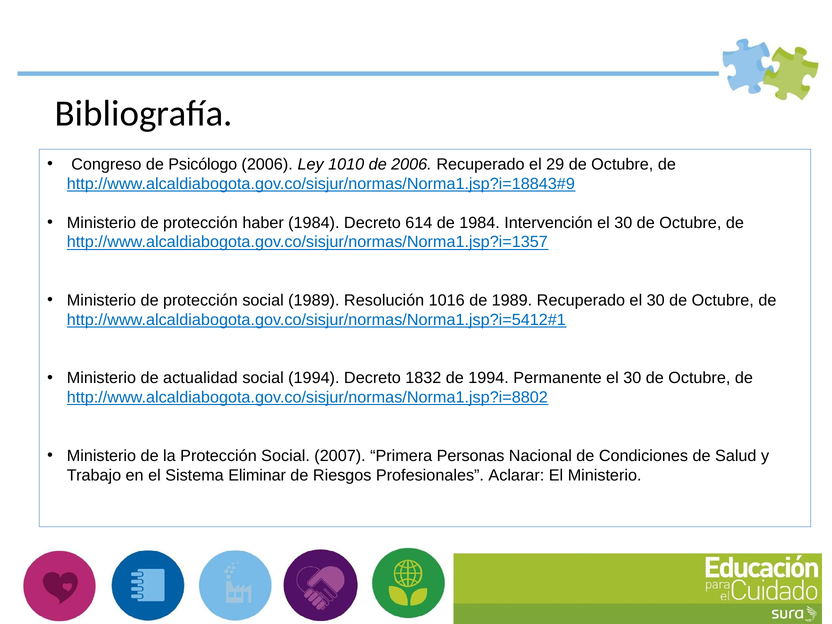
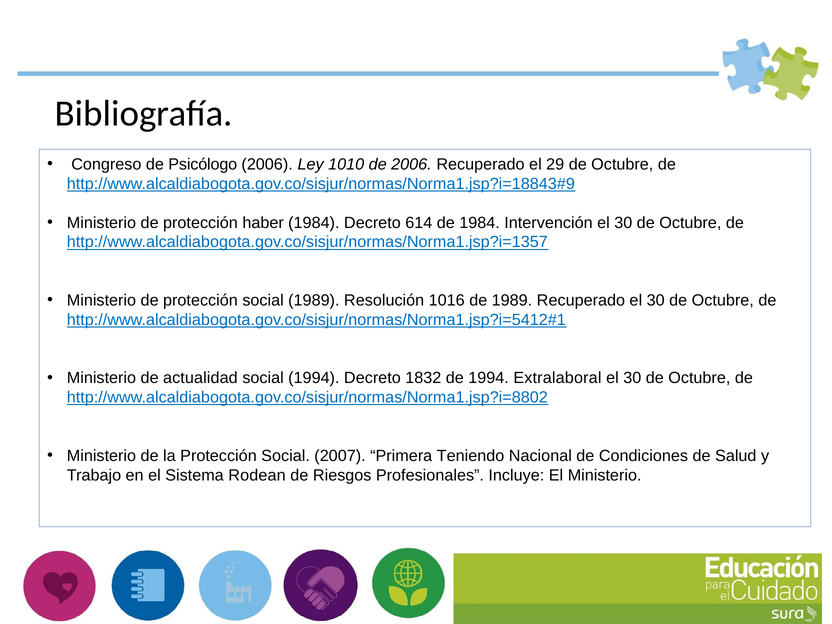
Permanente: Permanente -> Extralaboral (557, 378)
Personas: Personas -> Teniendo (471, 456)
Eliminar: Eliminar -> Rodean (257, 475)
Aclarar: Aclarar -> Incluye (516, 475)
